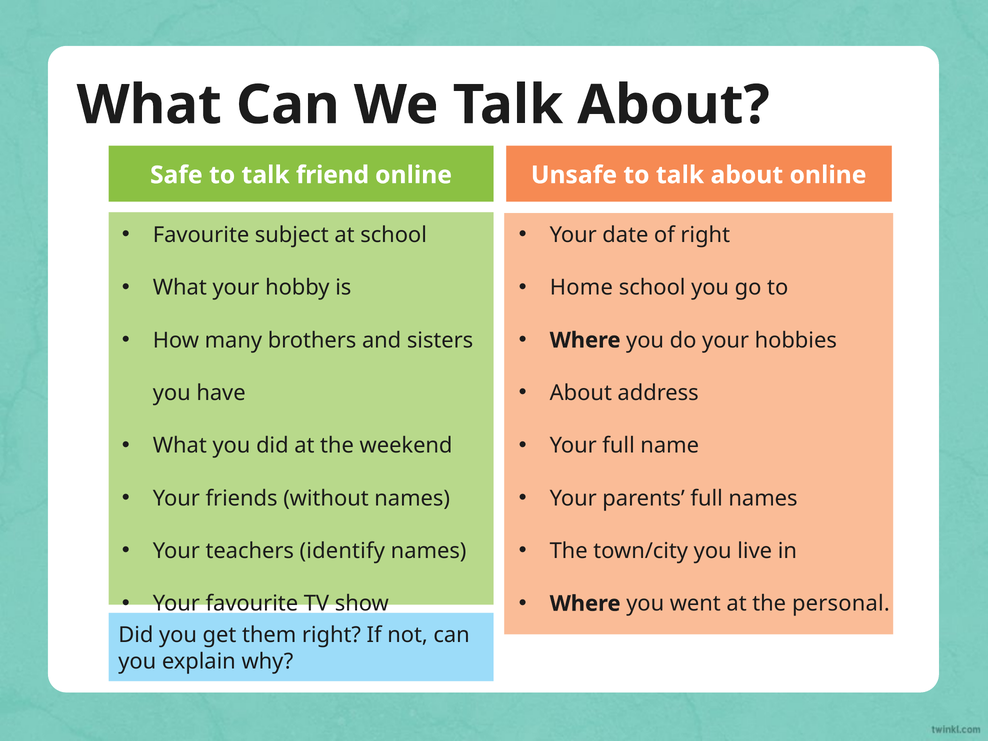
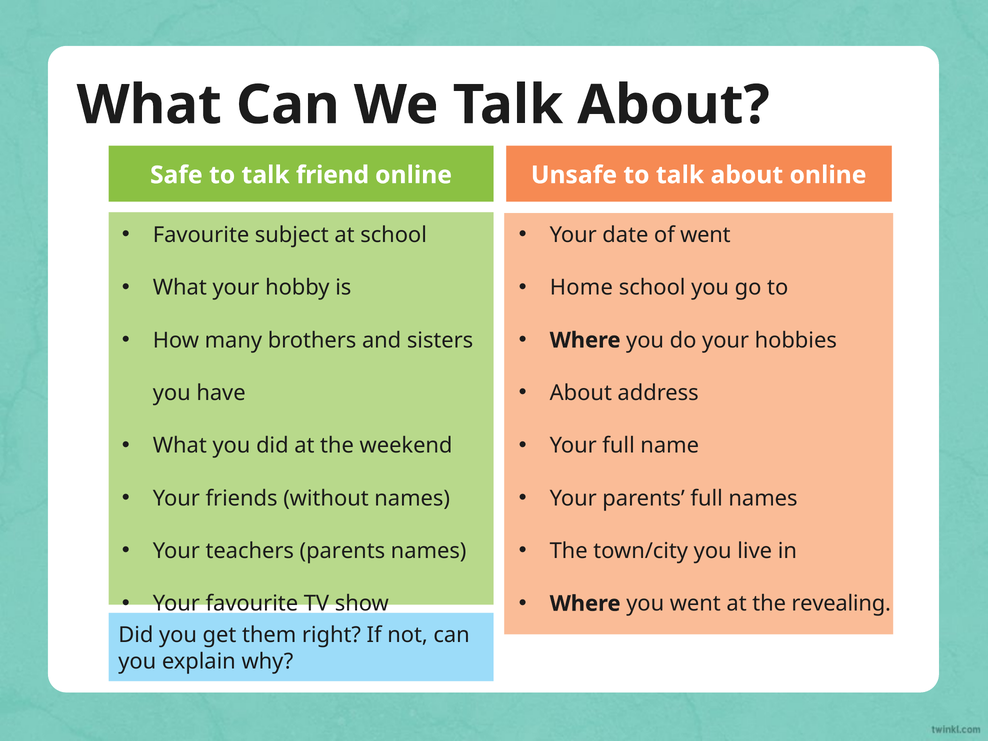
of right: right -> went (705, 235)
teachers identify: identify -> parents (342, 551)
personal: personal -> revealing (841, 604)
